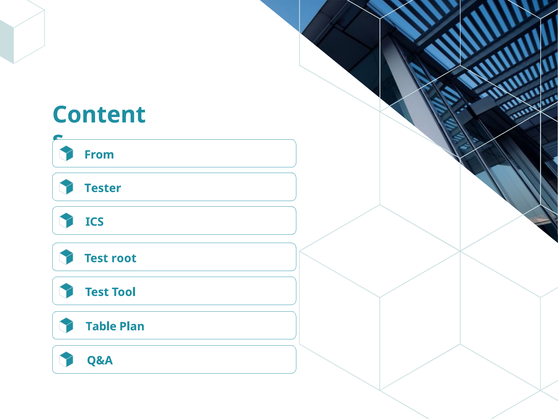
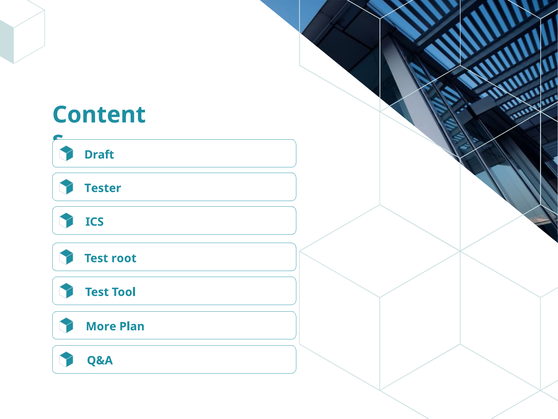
From: From -> Draft (99, 155)
Table: Table -> More (101, 326)
